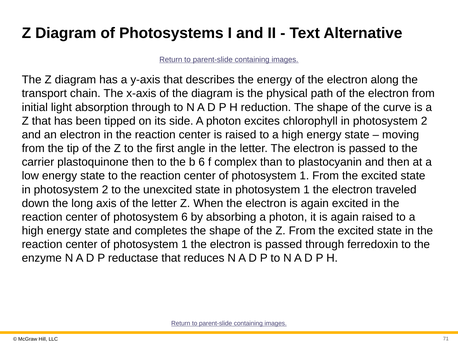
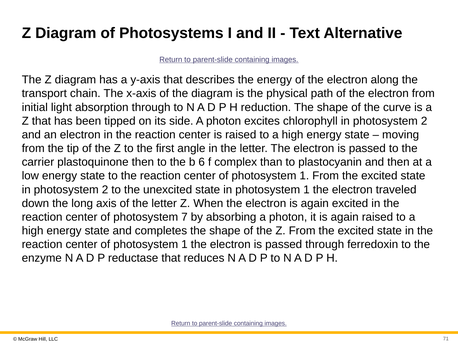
photosystem 6: 6 -> 7 (184, 217)
